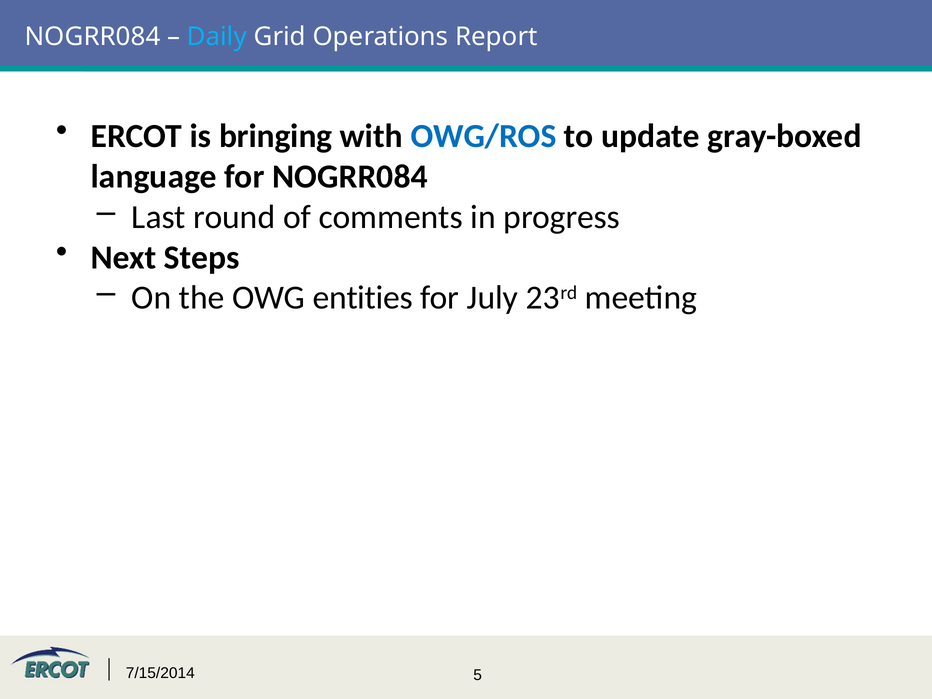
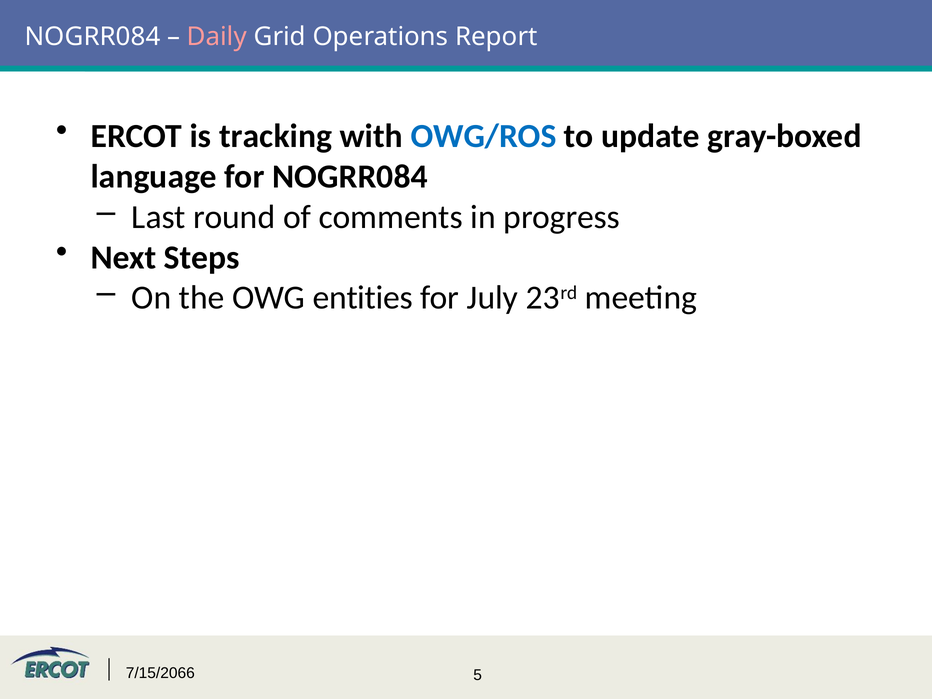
Daily colour: light blue -> pink (217, 37)
bringing: bringing -> tracking (276, 136)
7/15/2014: 7/15/2014 -> 7/15/2066 (160, 673)
